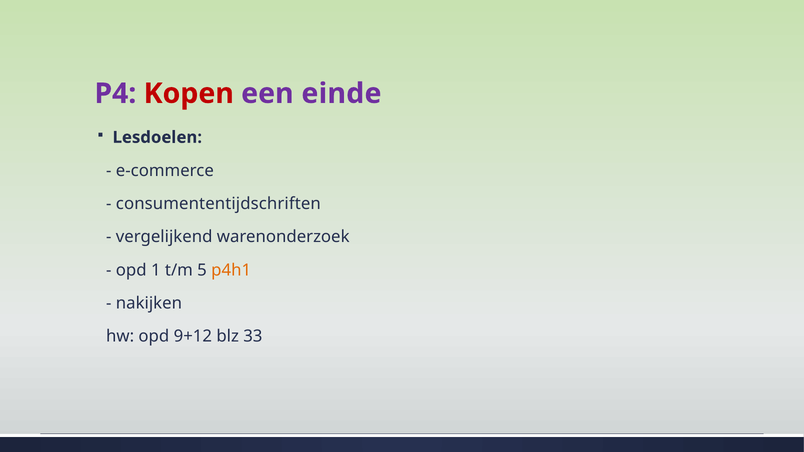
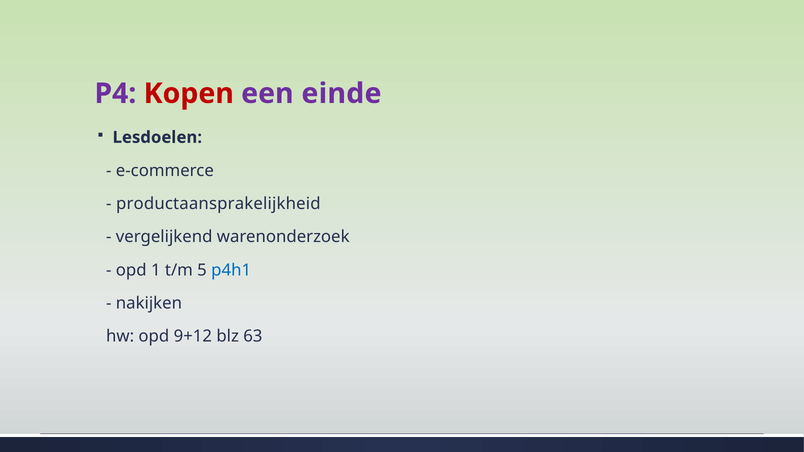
consumententijdschriften: consumententijdschriften -> productaansprakelijkheid (218, 204)
p4h1 colour: orange -> blue (231, 270)
33: 33 -> 63 (253, 337)
